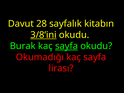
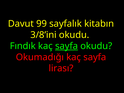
28: 28 -> 99 (42, 24)
3/8’ini underline: present -> none (43, 35)
Burak: Burak -> Fındık (23, 46)
